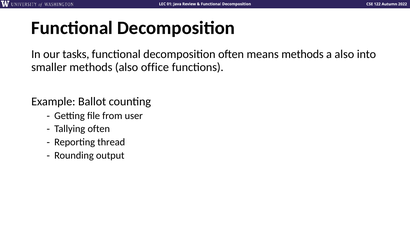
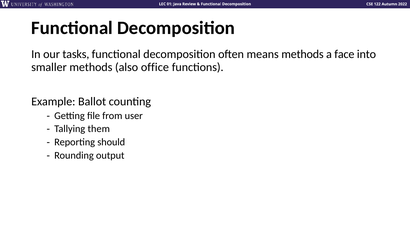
a also: also -> face (344, 54)
Tallying often: often -> them (99, 129)
thread: thread -> should (111, 142)
